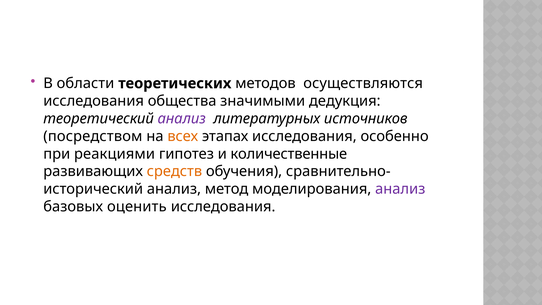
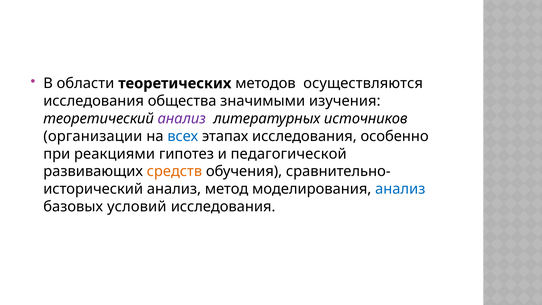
дедукция: дедукция -> изучения (345, 101)
посредством: посредством -> организации (93, 136)
всех colour: orange -> blue (183, 136)
количественные: количественные -> педагогической (289, 154)
анализ colour: purple -> blue (400, 189)
оценить: оценить -> условий (137, 207)
